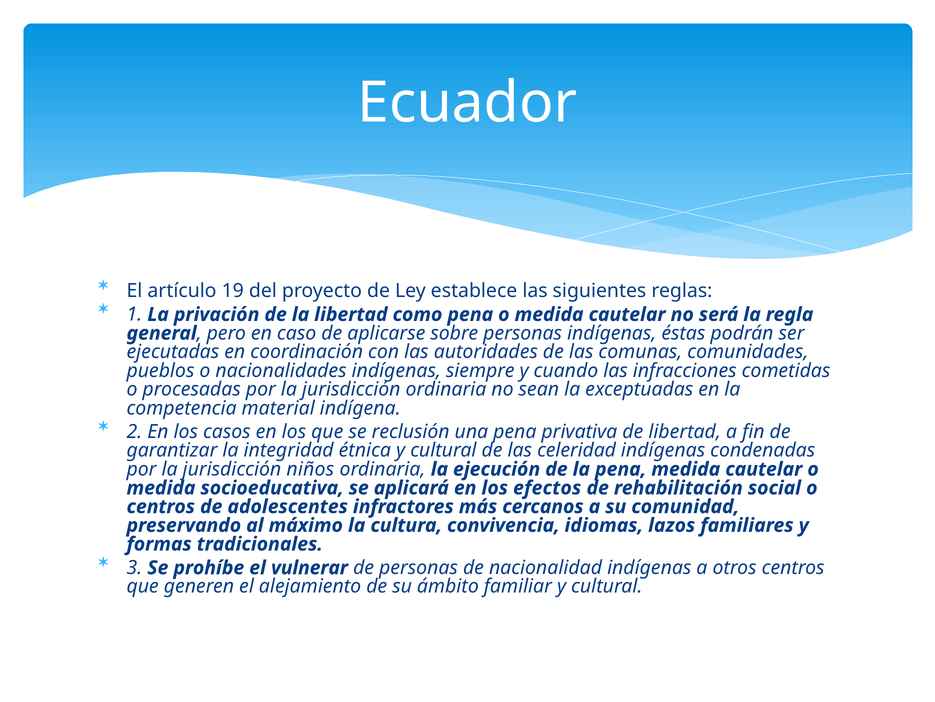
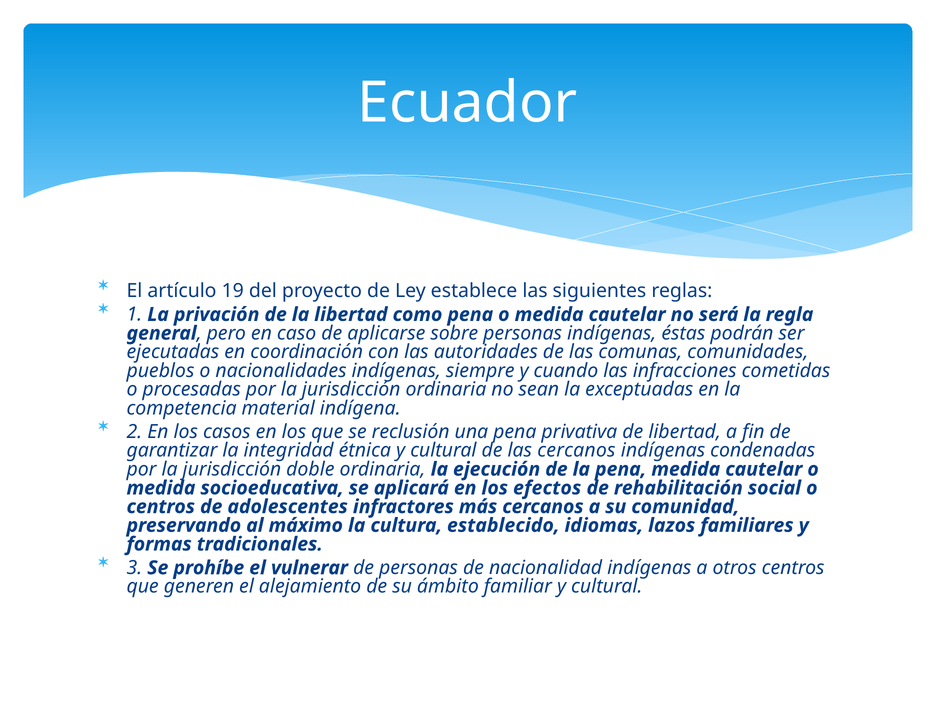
las celeridad: celeridad -> cercanos (576, 450)
niños: niños -> doble (310, 469)
convivencia: convivencia -> establecido (503, 525)
